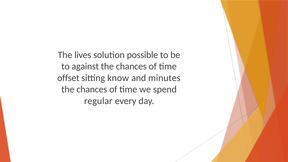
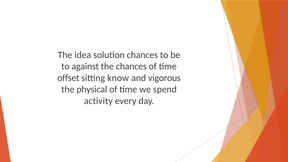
lives: lives -> idea (83, 55)
solution possible: possible -> chances (142, 55)
minutes: minutes -> vigorous (164, 78)
chances: chances -> physical (92, 89)
regular: regular -> activity (98, 101)
